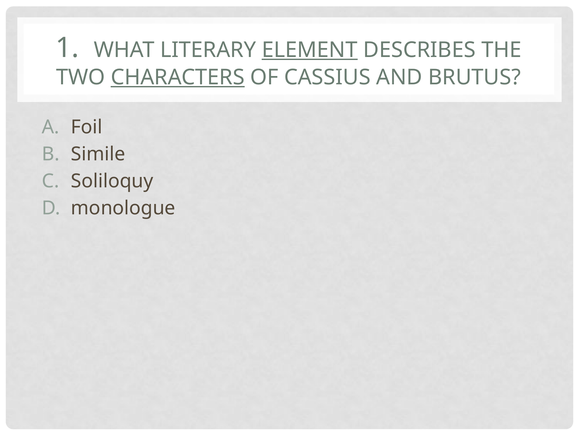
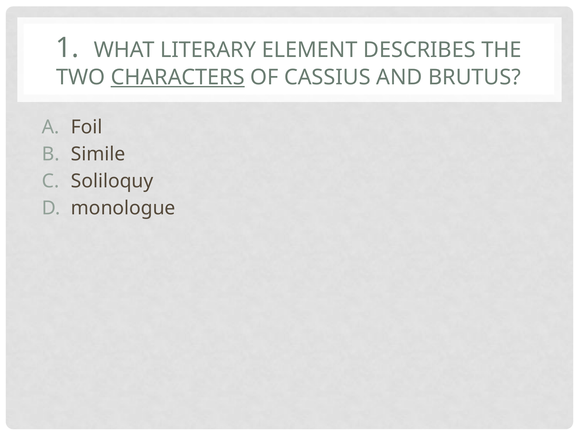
ELEMENT underline: present -> none (310, 50)
